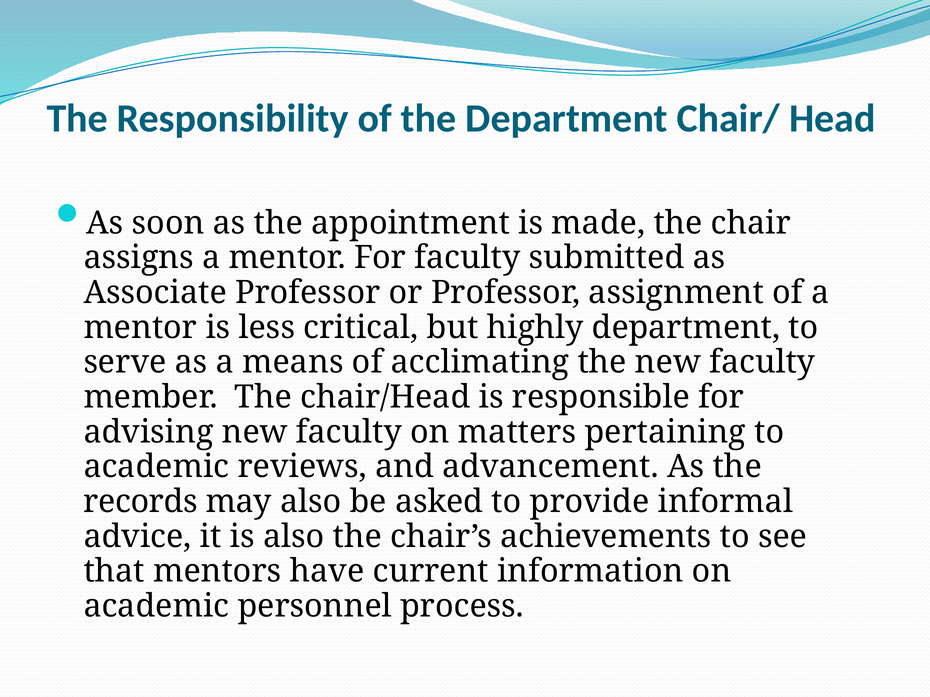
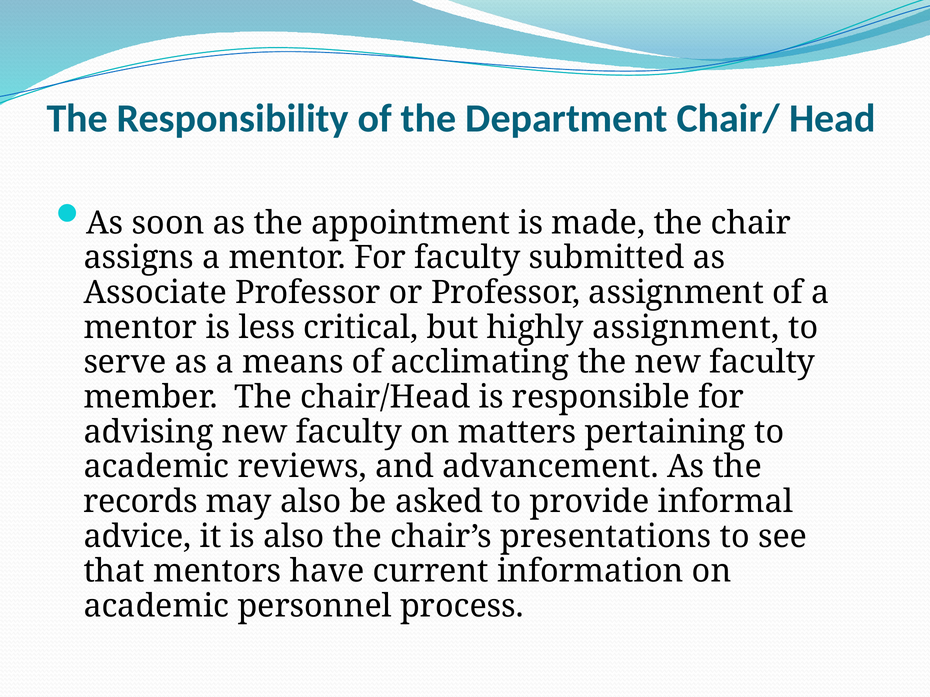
highly department: department -> assignment (686, 328)
achievements: achievements -> presentations (606, 537)
